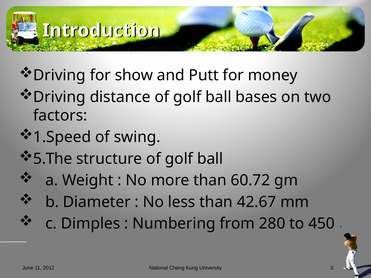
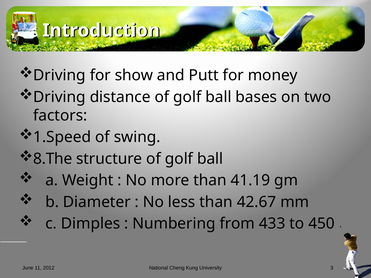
5.The: 5.The -> 8.The (53, 159)
60.72: 60.72 -> 41.19 (250, 181)
280: 280 -> 433 (272, 224)
